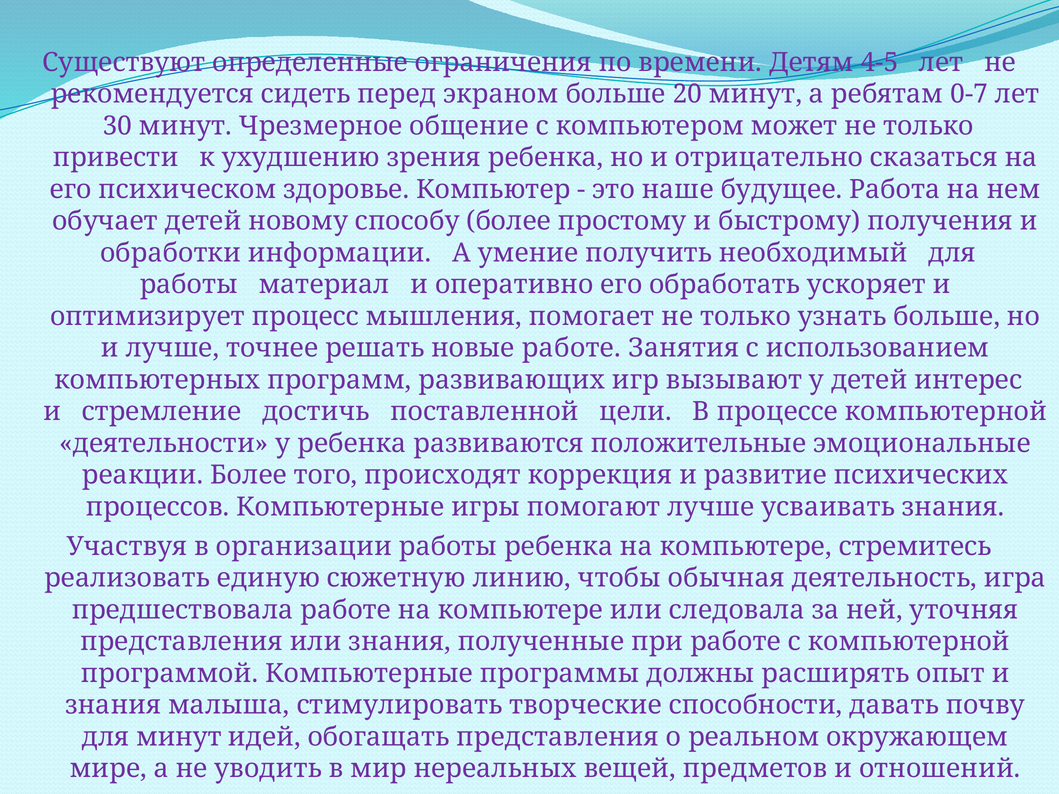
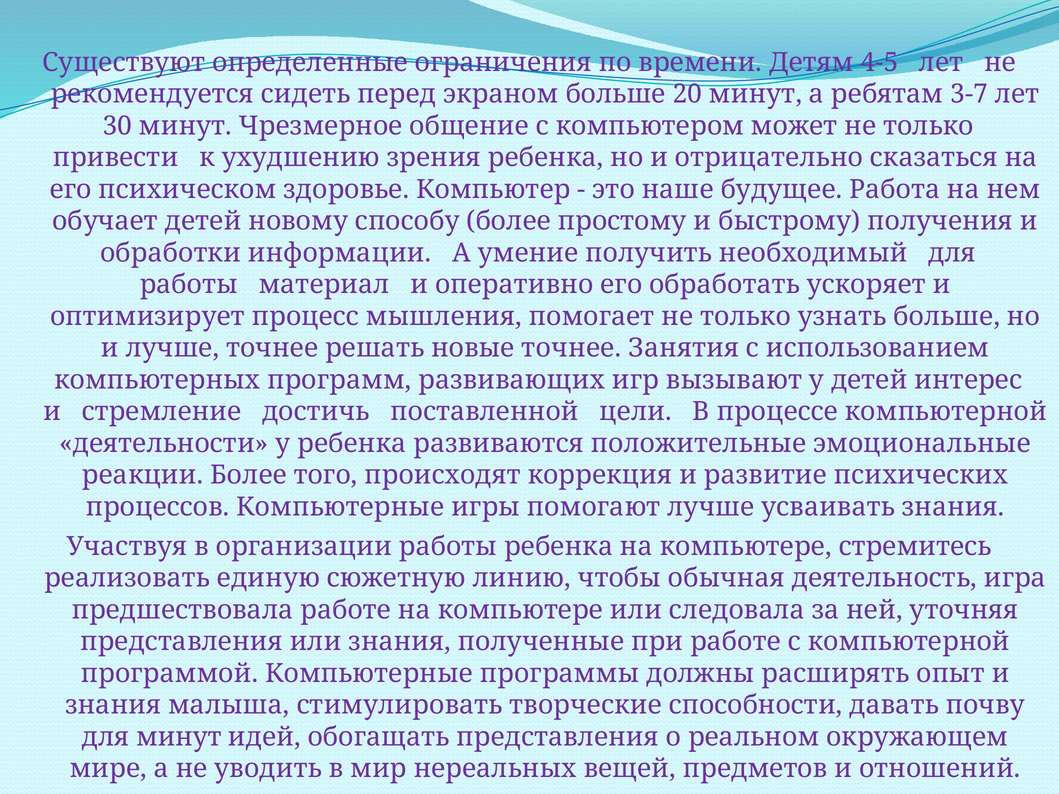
0-7: 0-7 -> 3-7 (969, 94)
новые работе: работе -> точнее (571, 348)
